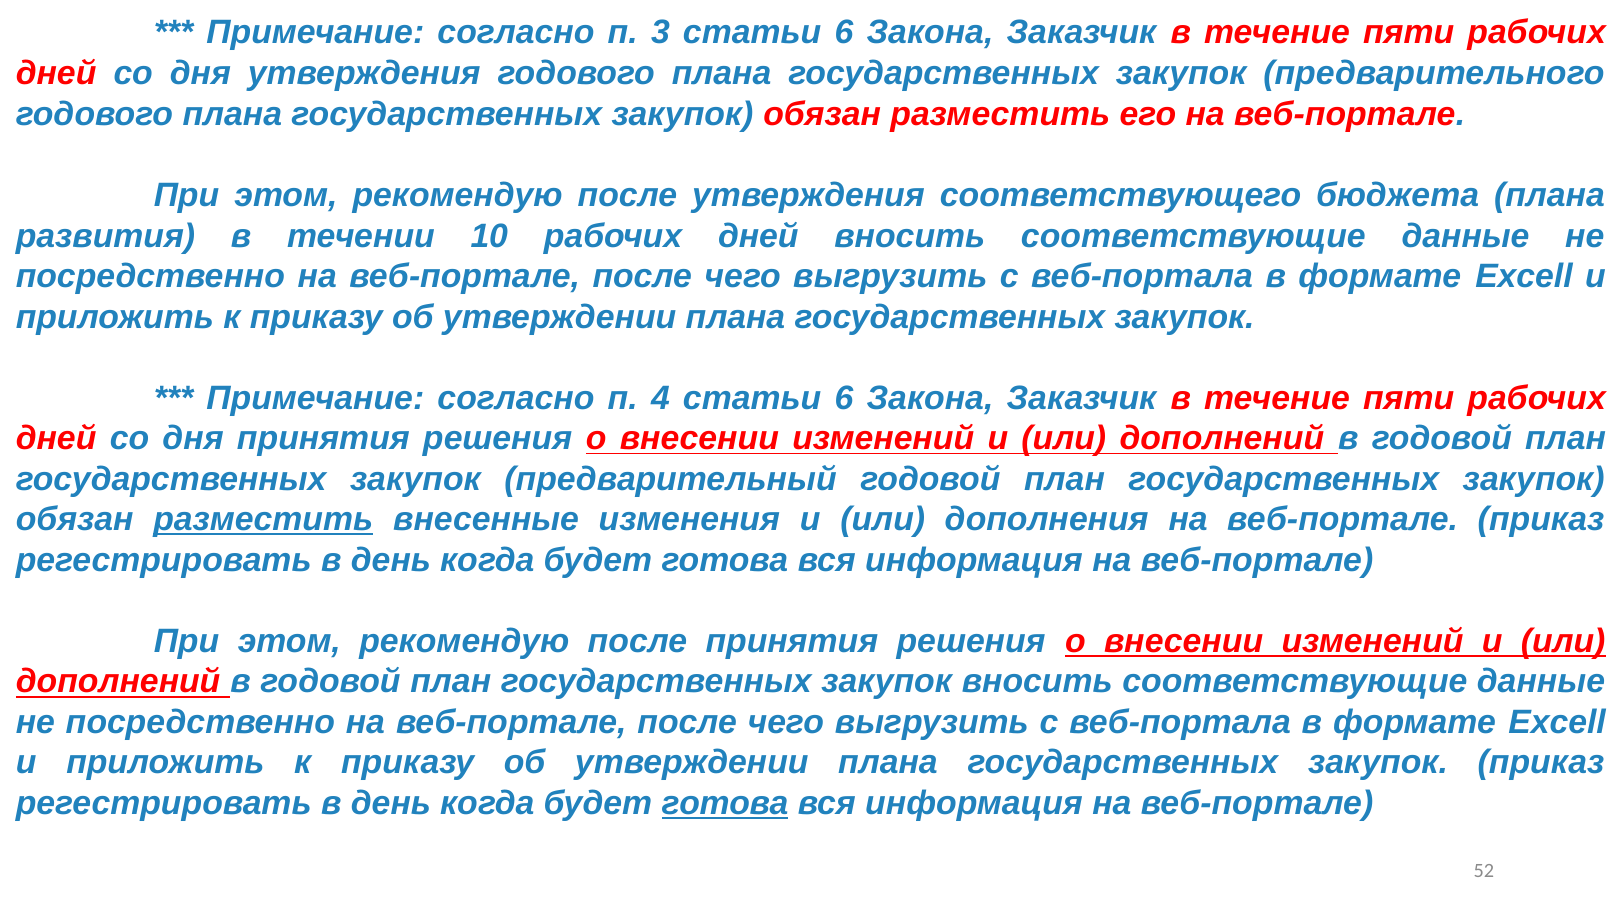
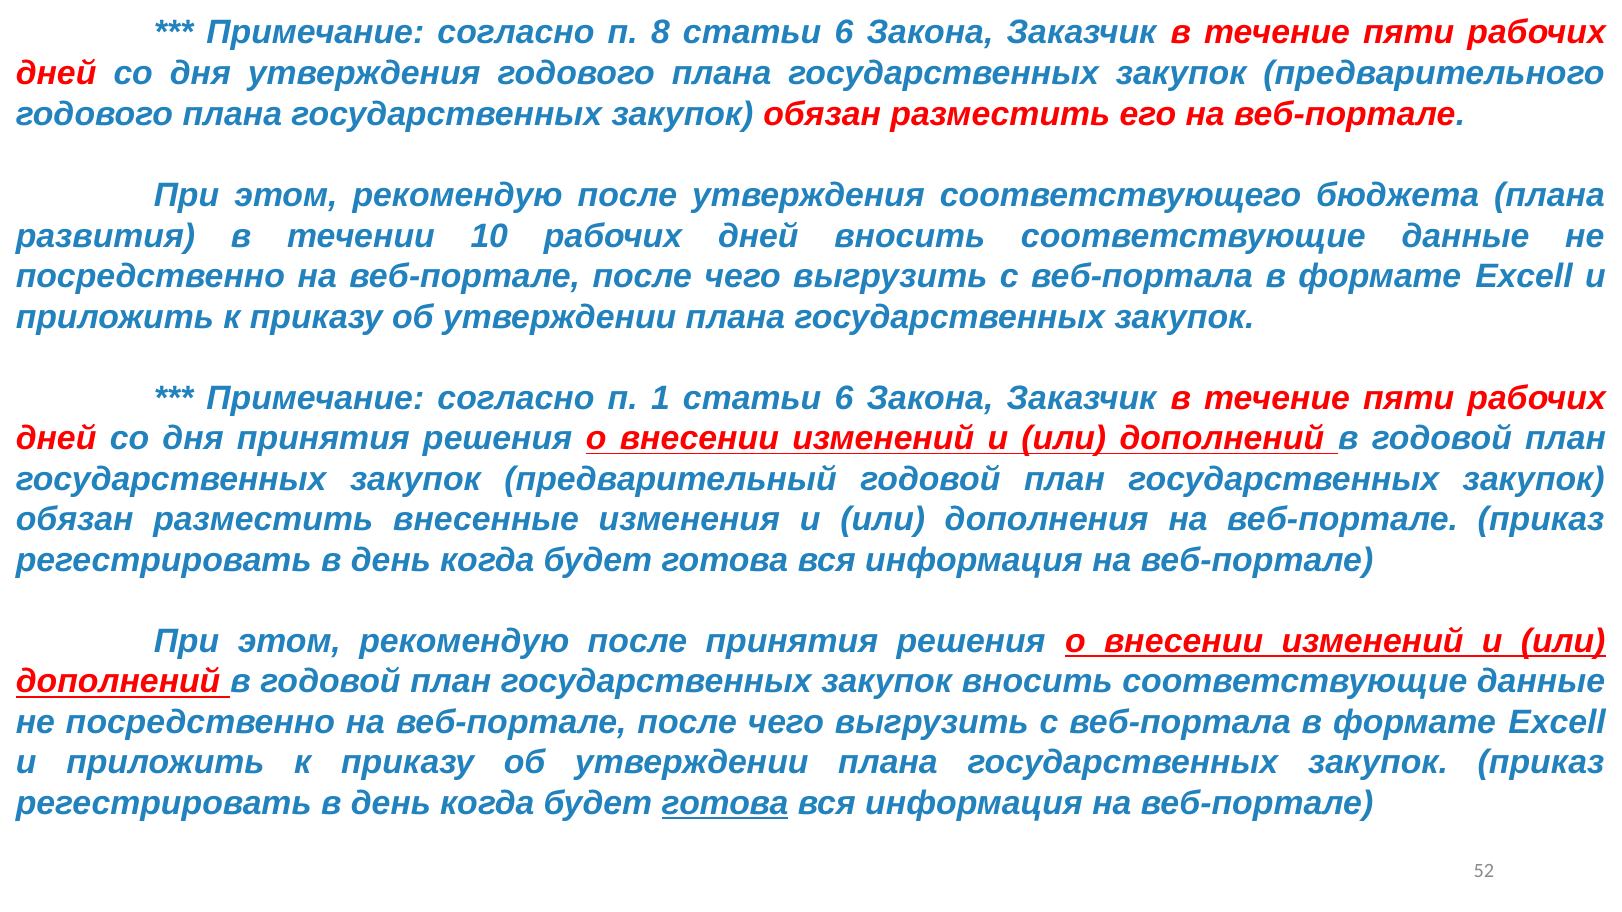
3: 3 -> 8 (660, 33)
4: 4 -> 1 (660, 398)
разместить underline: present -> none (263, 520)
